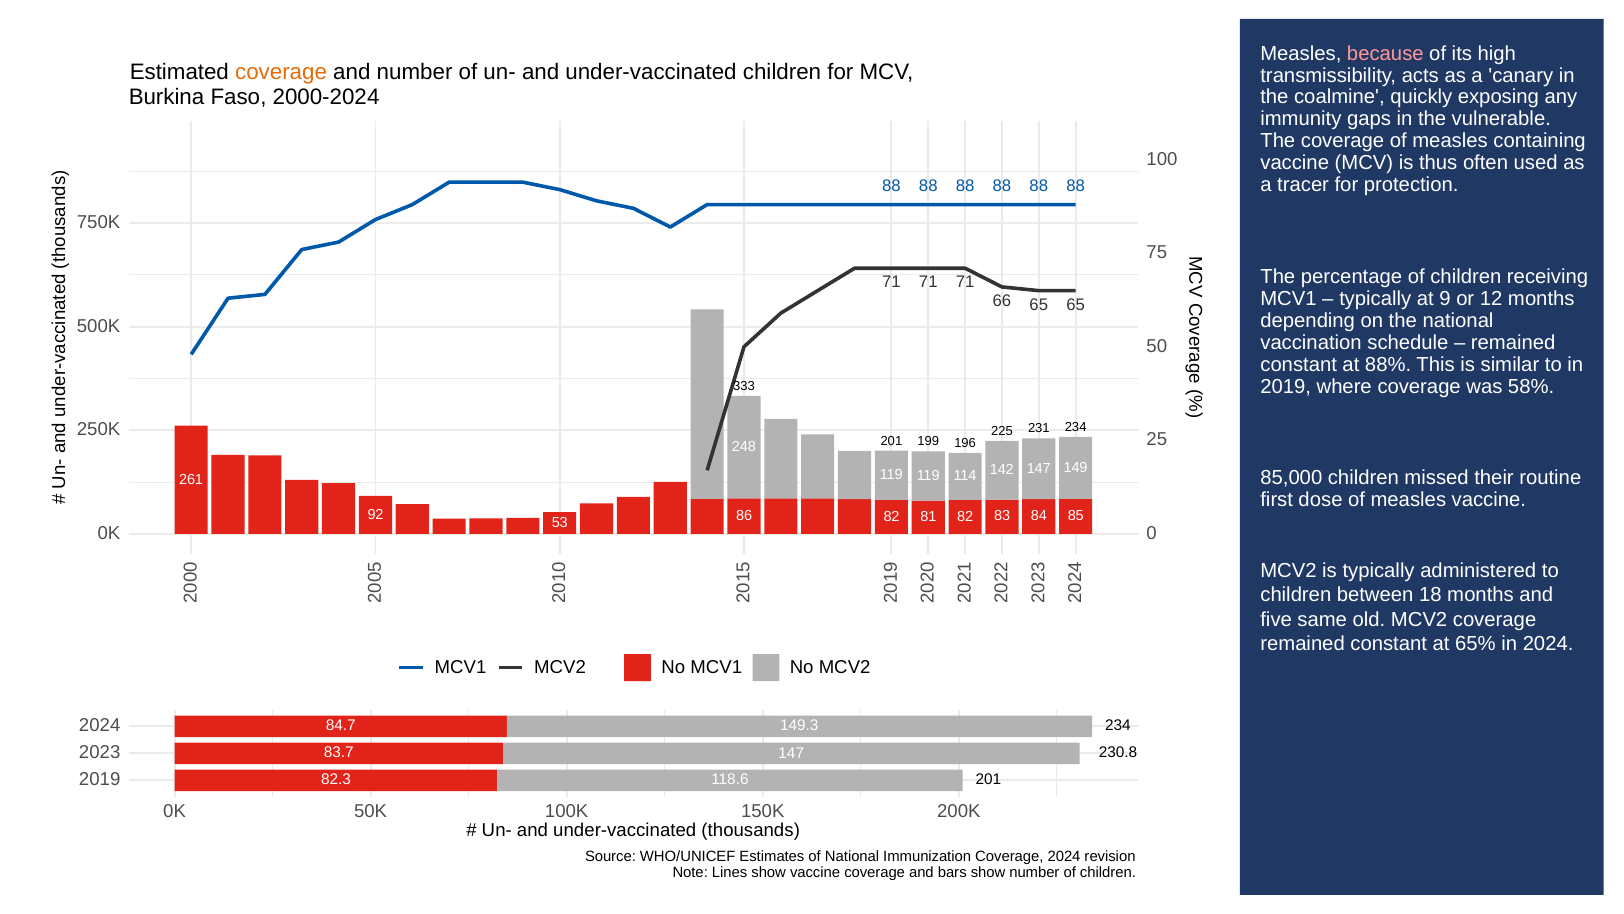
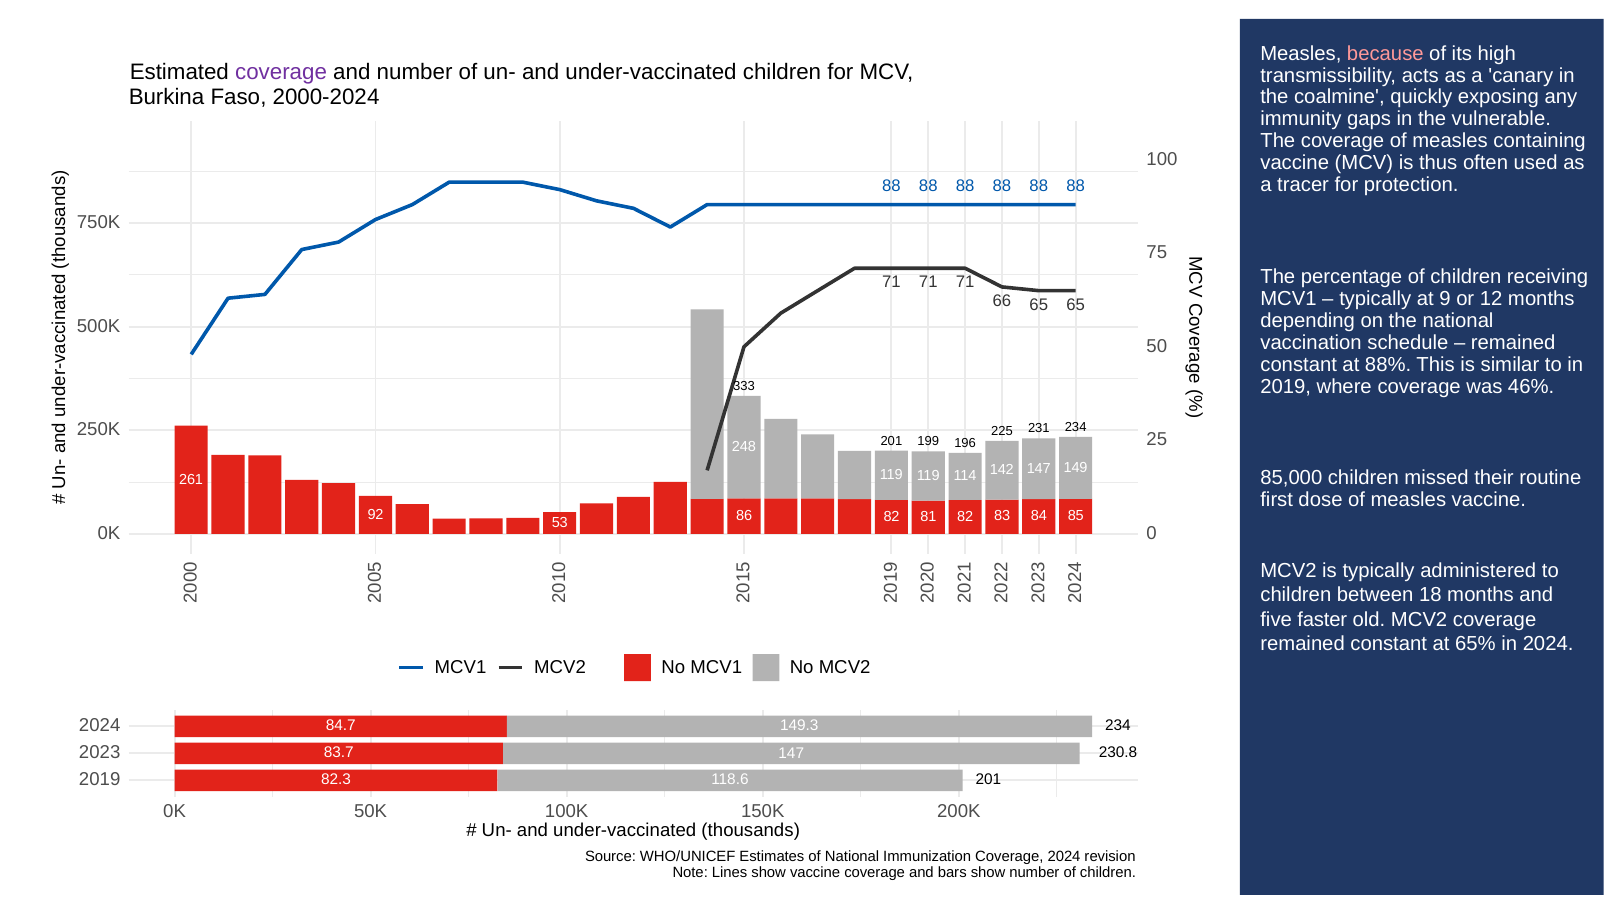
coverage colour: orange -> purple (281, 72)
58%: 58% -> 46% (1531, 386)
same: same -> faster (1322, 619)
